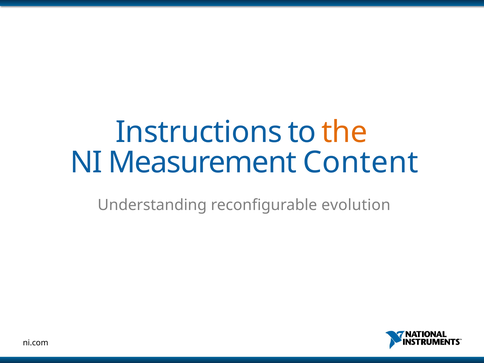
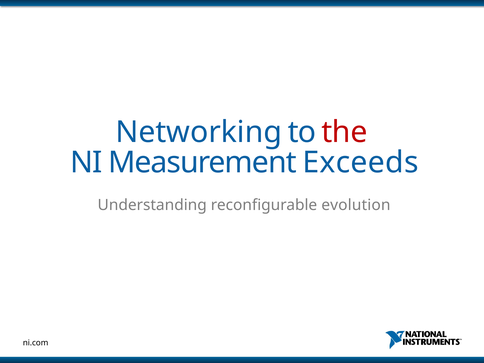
Instructions: Instructions -> Networking (199, 132)
the colour: orange -> red (344, 132)
Content: Content -> Exceeds (361, 163)
